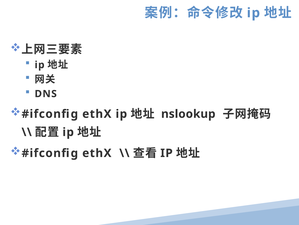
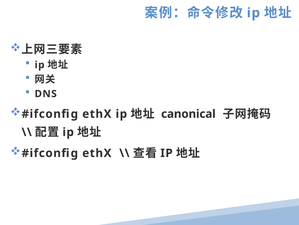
nslookup: nslookup -> canonical (188, 114)
